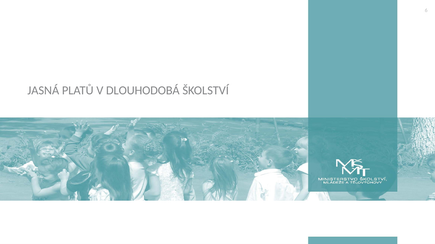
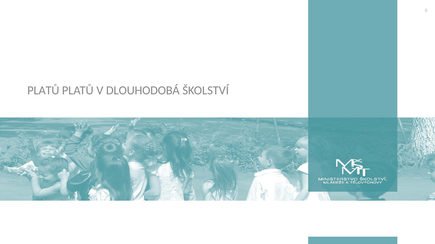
JASNÁ: JASNÁ -> PLATŮ (43, 91)
